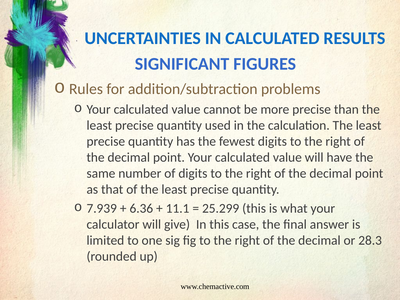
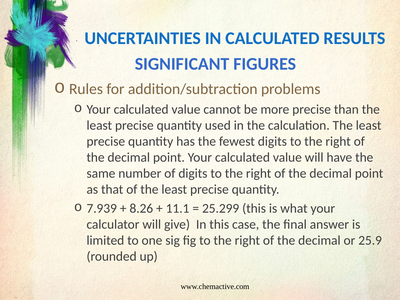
6.36: 6.36 -> 8.26 (141, 209)
28.3: 28.3 -> 25.9 (370, 241)
